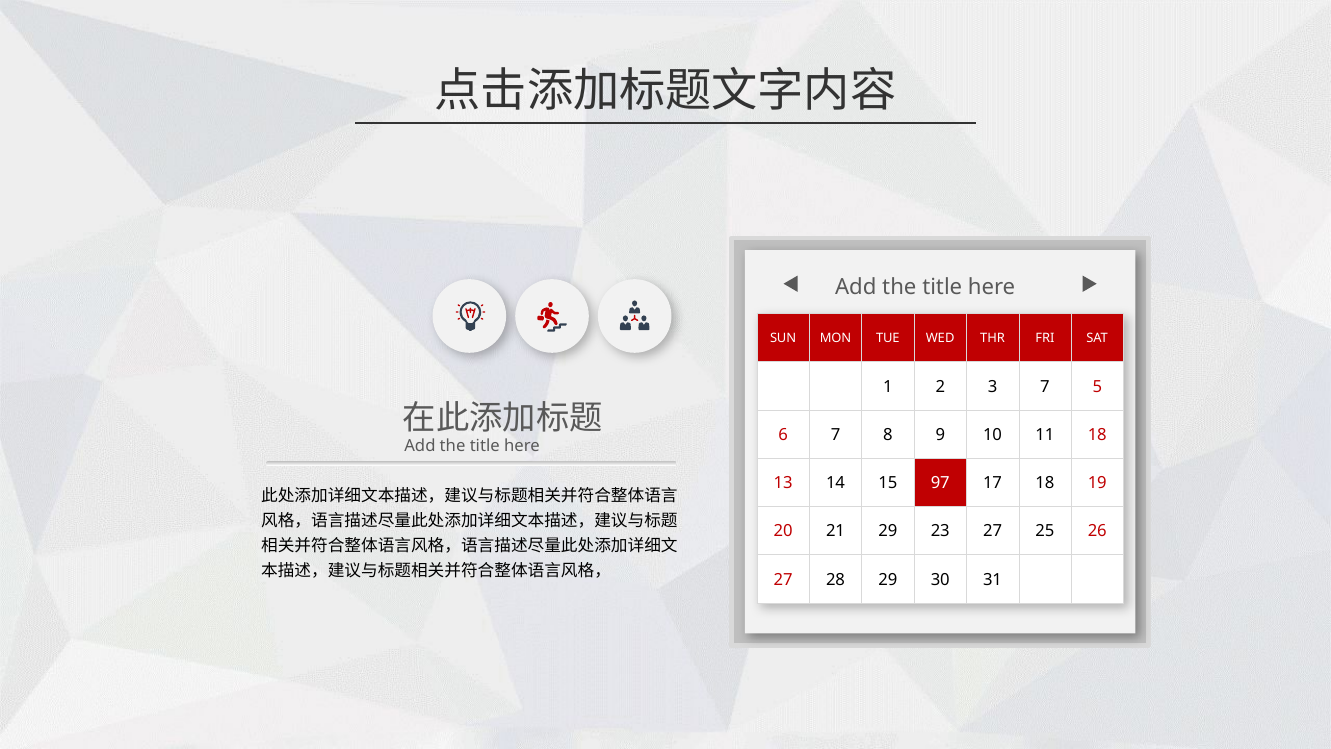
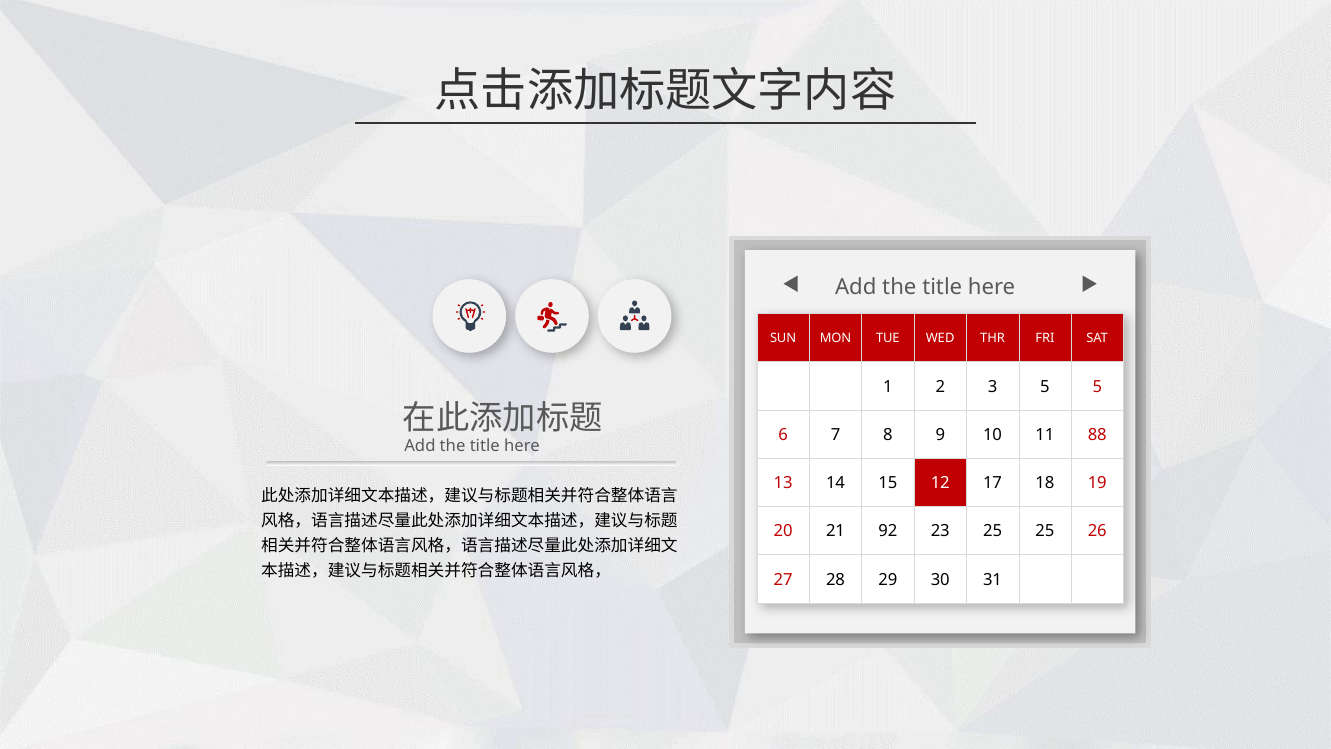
3 7: 7 -> 5 (1045, 386)
11 18: 18 -> 88 (1097, 435)
97: 97 -> 12 (940, 483)
21 29: 29 -> 92 (888, 531)
23 27: 27 -> 25 (993, 531)
